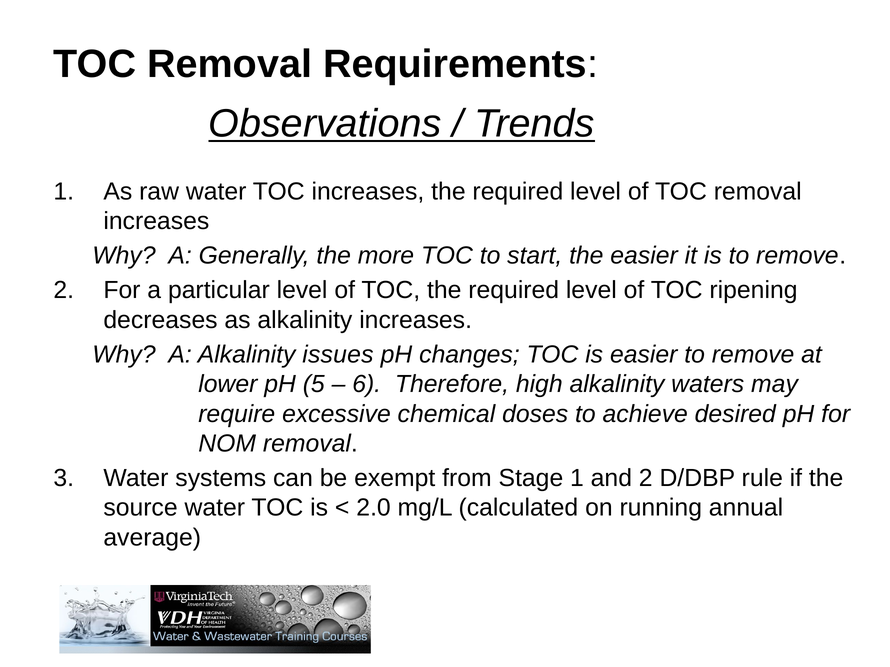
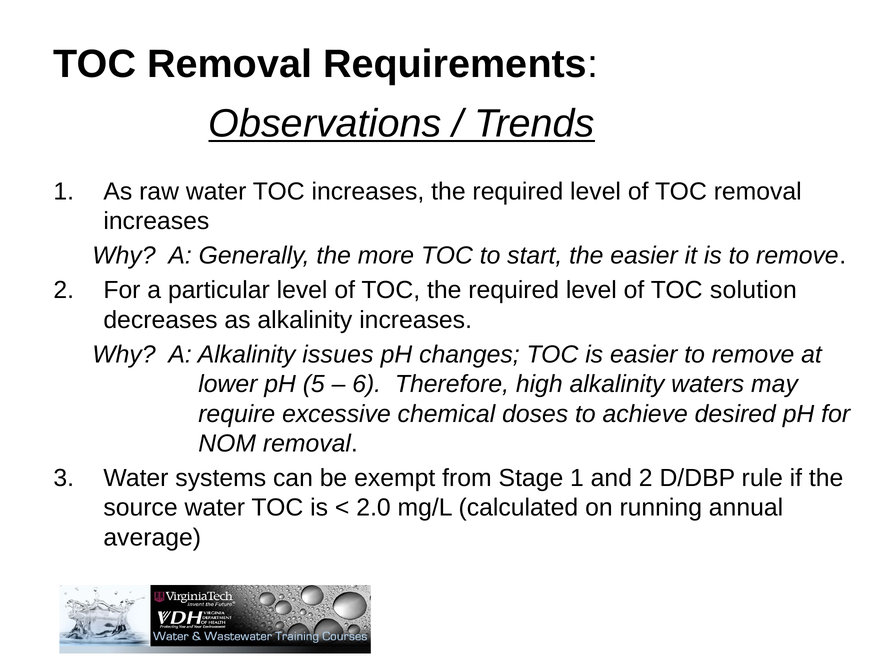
ripening: ripening -> solution (753, 291)
